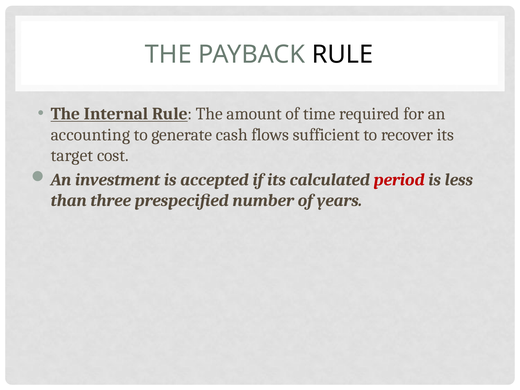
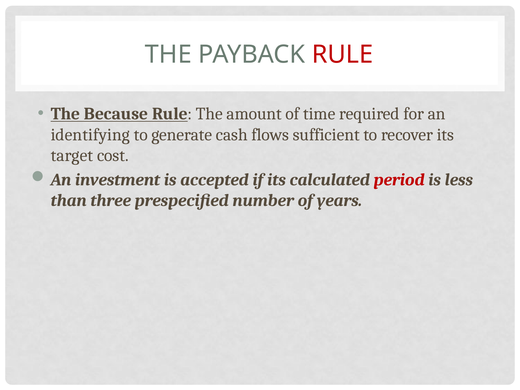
RULE colour: black -> red (342, 55)
Internal: Internal -> Because (116, 114)
accounting: accounting -> identifying (90, 135)
